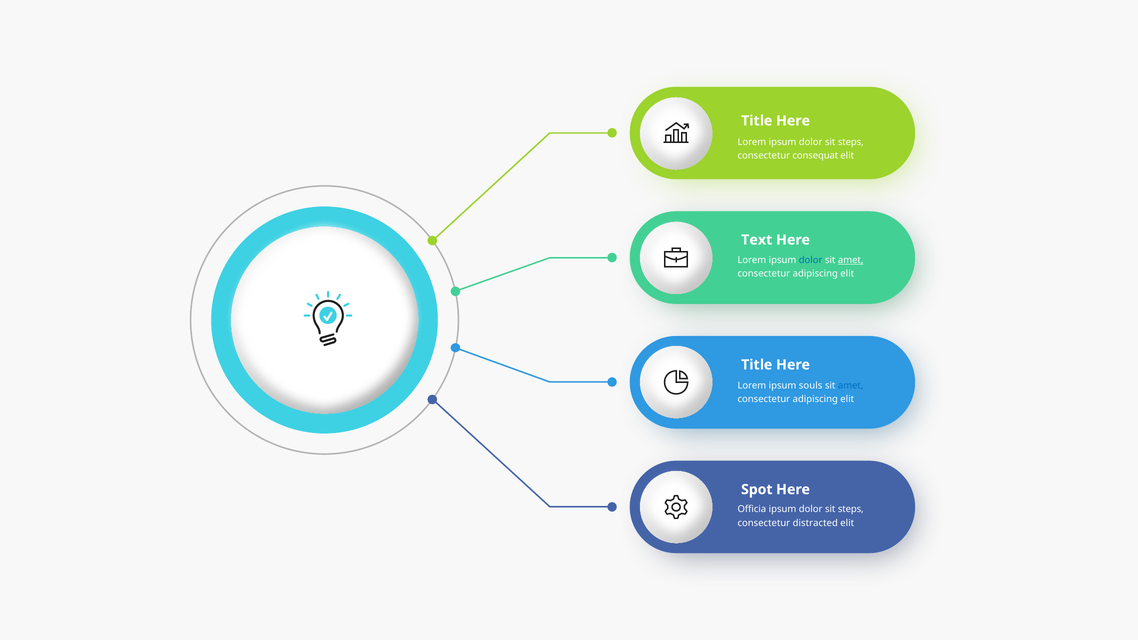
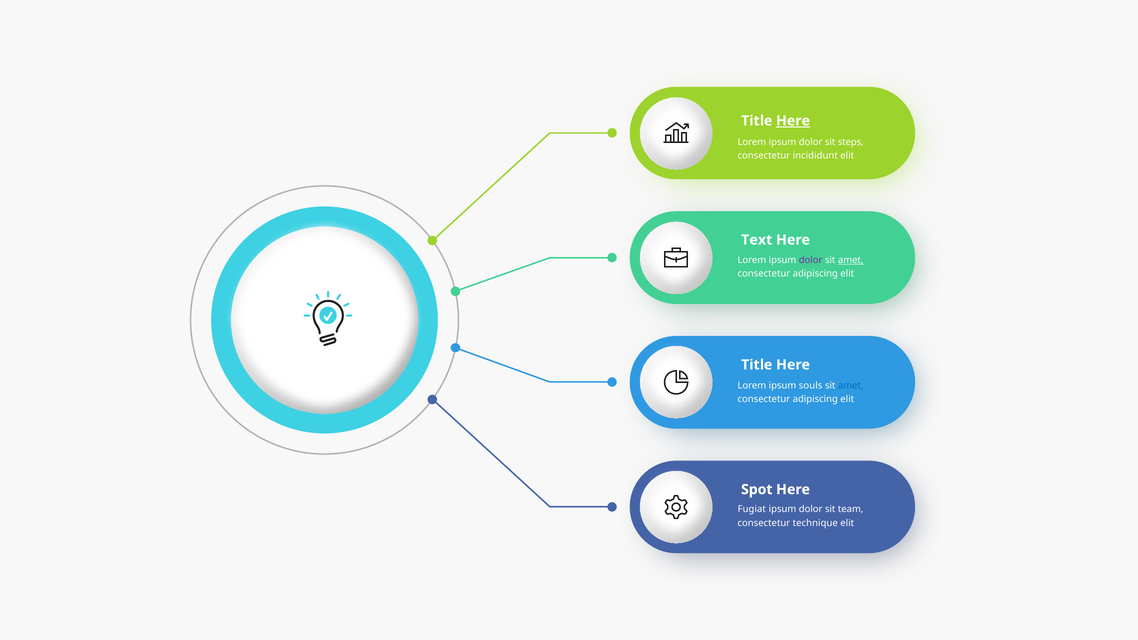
Here underline: none -> present (793, 121)
consequat: consequat -> incididunt (815, 156)
dolor colour: blue -> purple (811, 260)
Officia: Officia -> Fugiat (752, 509)
steps: steps -> team (851, 509)
distracted: distracted -> technique (815, 523)
